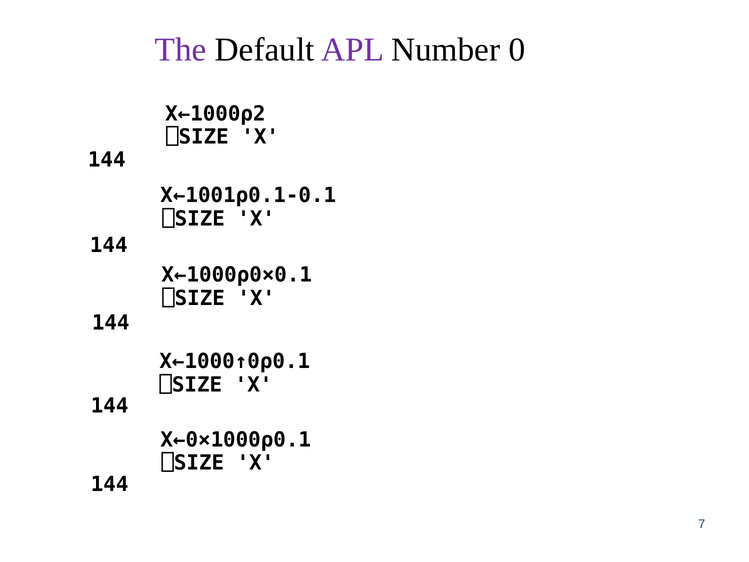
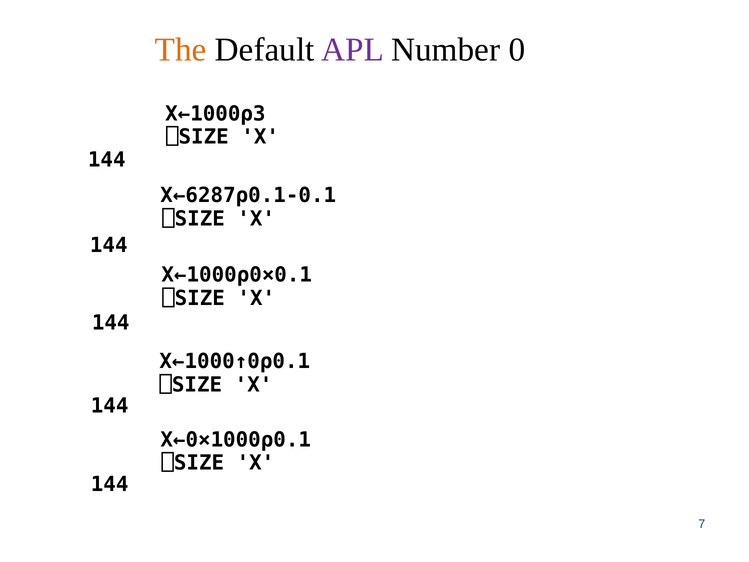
The colour: purple -> orange (181, 50)
X←1000⍴2: X←1000⍴2 -> X←1000⍴3 (215, 114)
X←1001⍴0.1-0.1: X←1001⍴0.1-0.1 -> X←6287⍴0.1-0.1 (248, 195)
